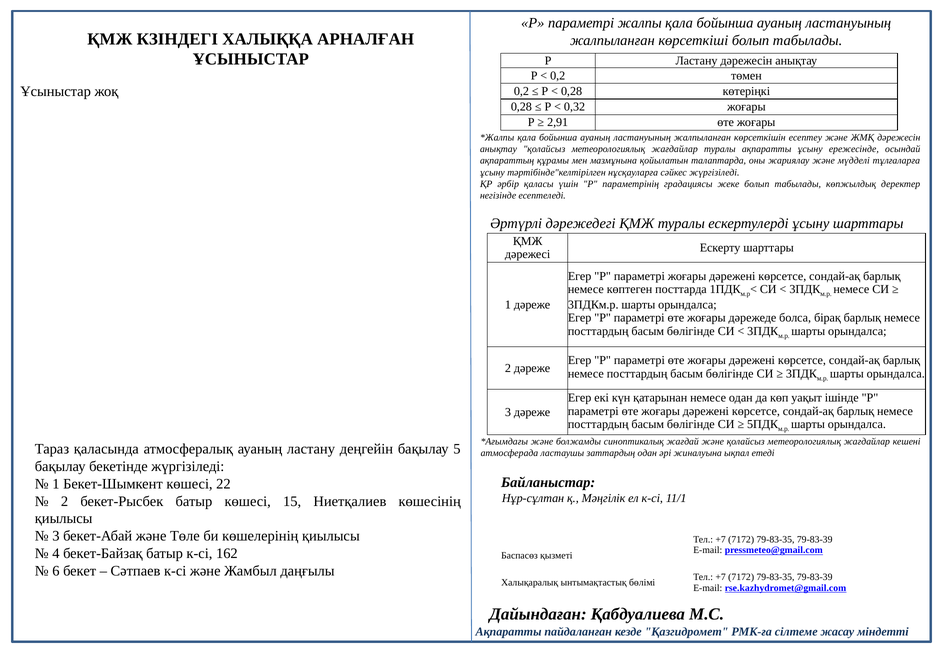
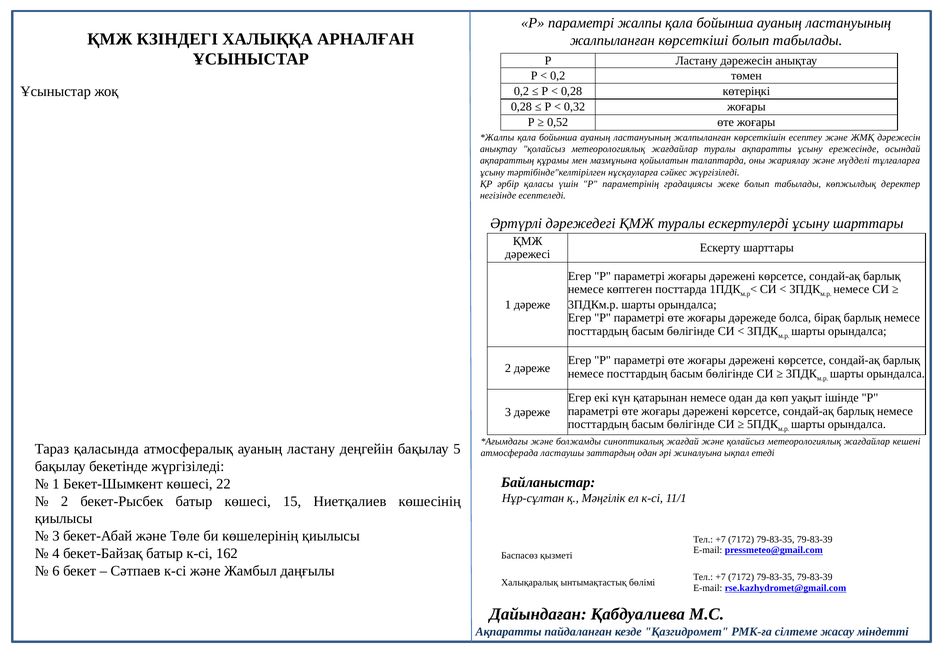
2,91: 2,91 -> 0,52 (558, 122)
